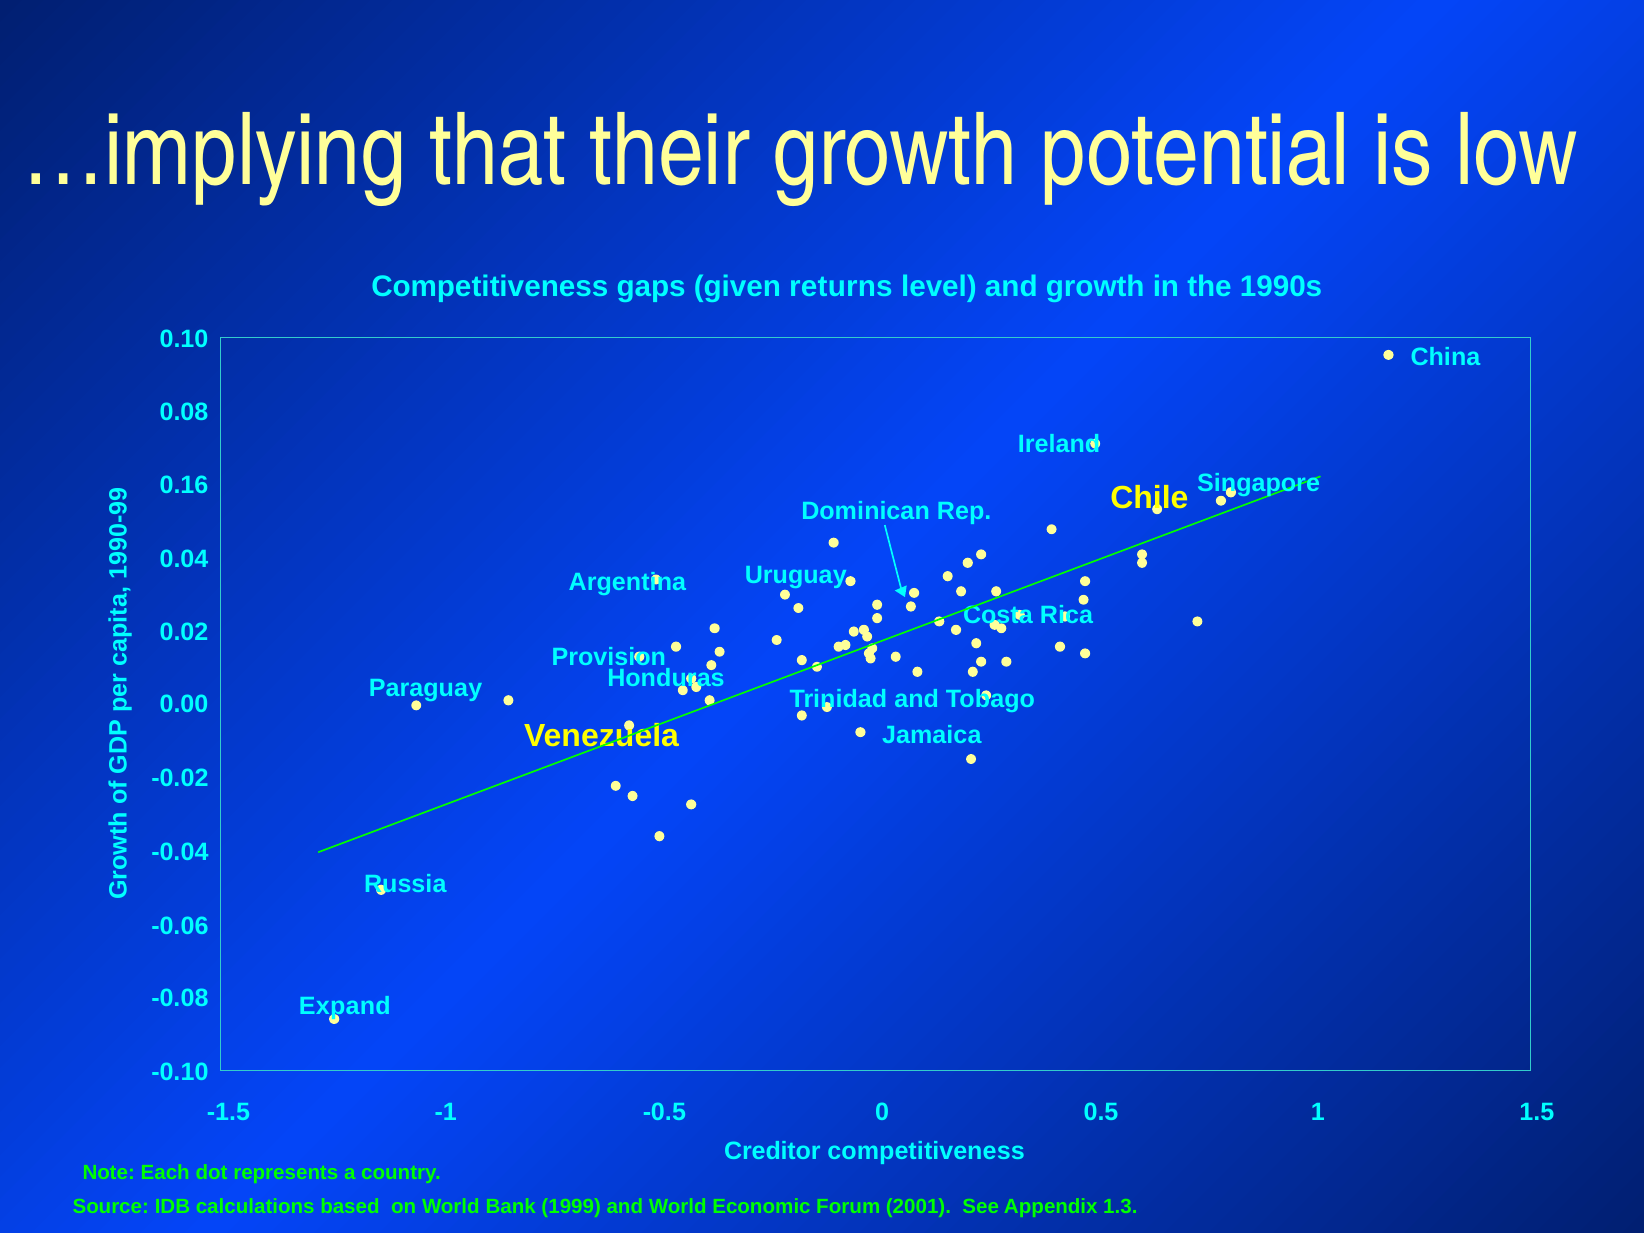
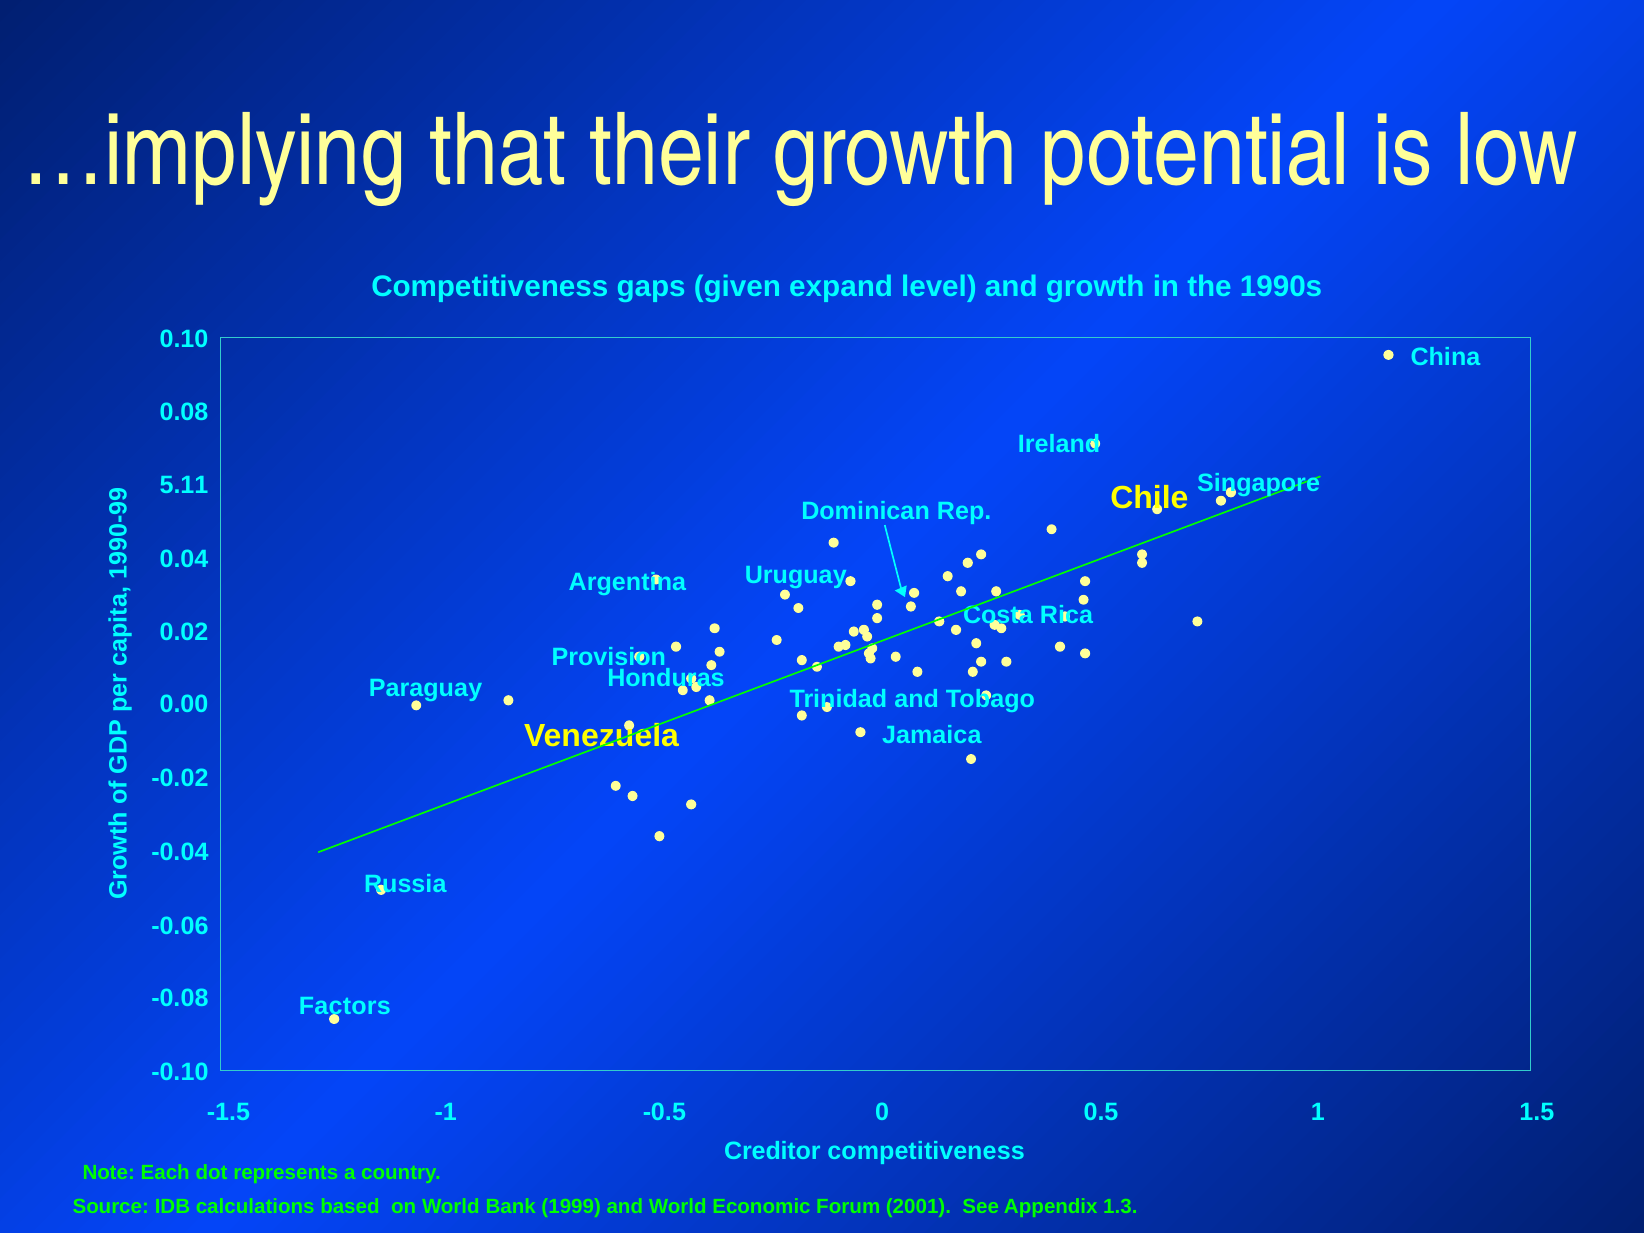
returns: returns -> expand (841, 287)
0.16: 0.16 -> 5.11 (184, 485)
Expand: Expand -> Factors (345, 1007)
